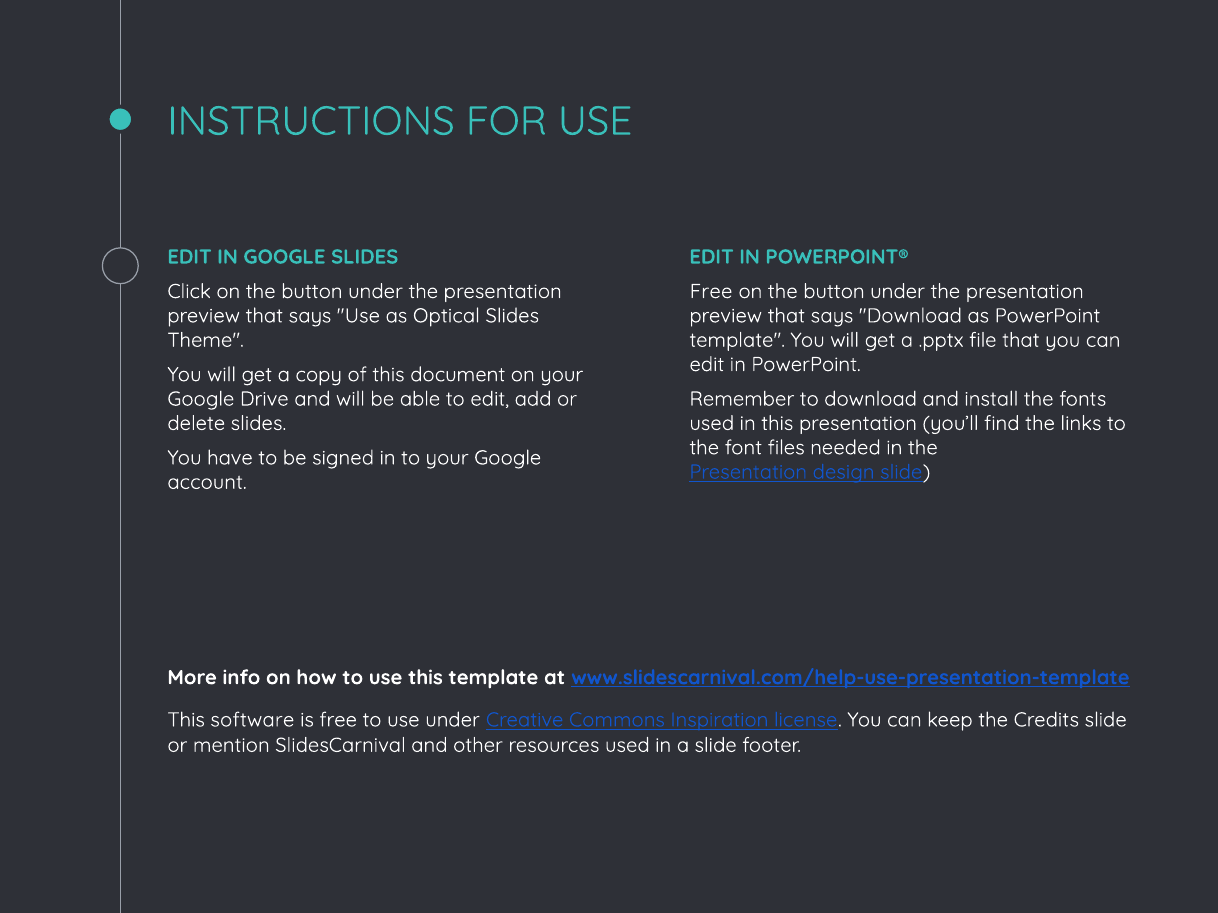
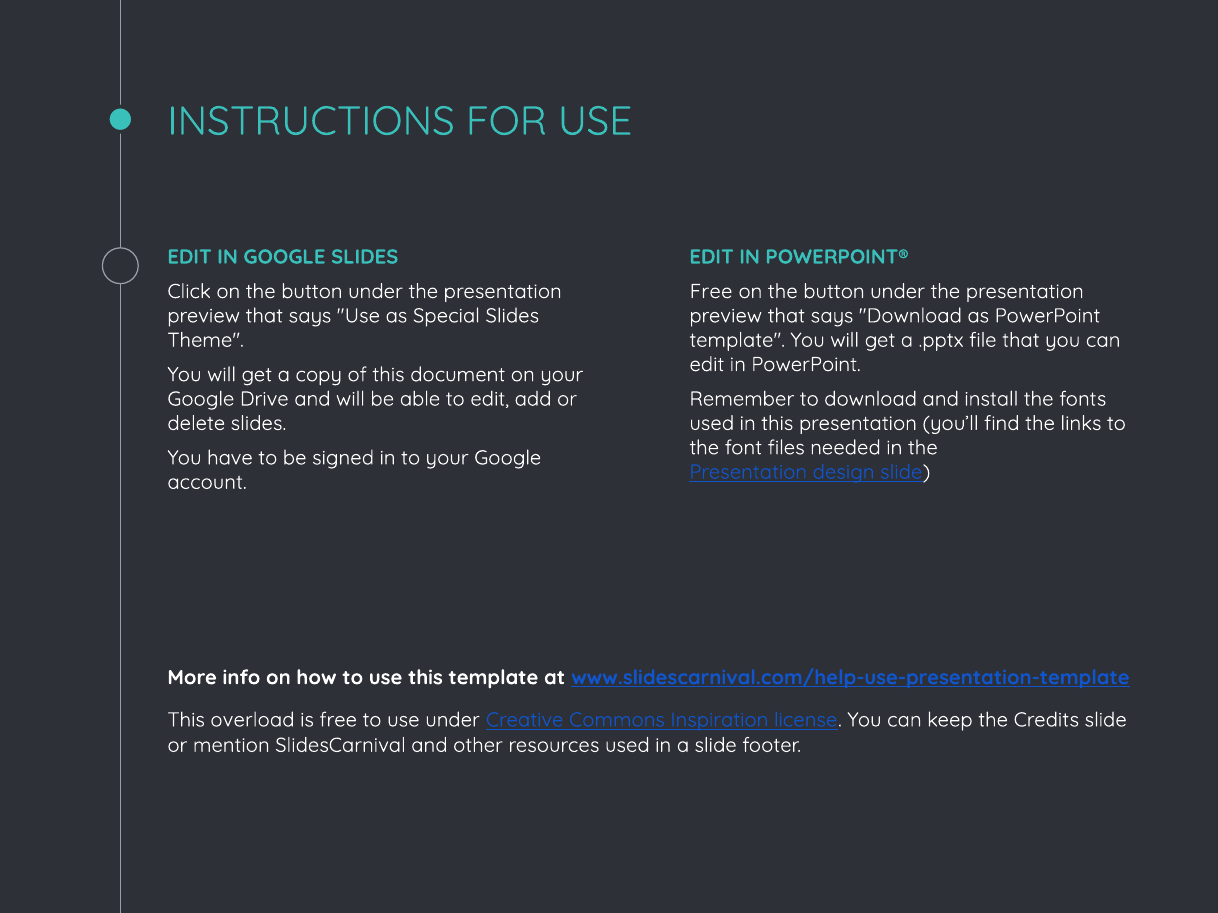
Optical: Optical -> Special (446, 316)
software: software -> overload (252, 720)
